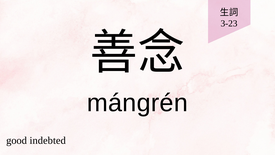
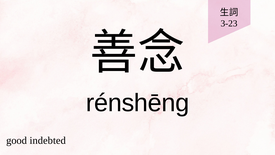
mángrén: mángrén -> rénshēng (138, 103)
